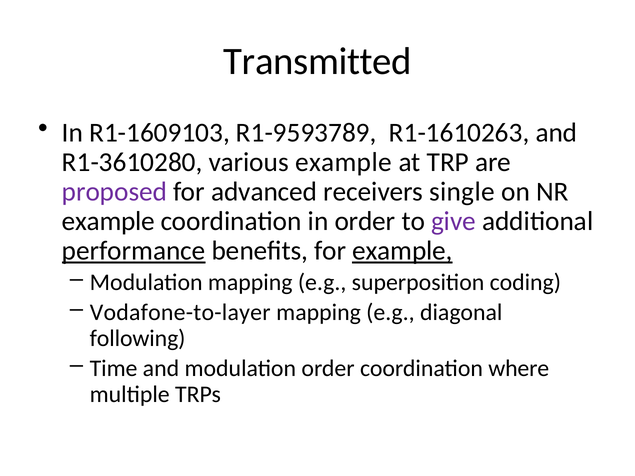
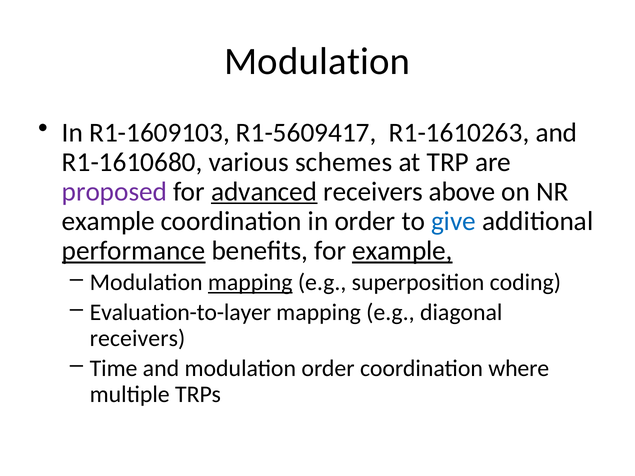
Transmitted: Transmitted -> Modulation (317, 61)
R1-9593789: R1-9593789 -> R1-5609417 (306, 133)
R1-3610280: R1-3610280 -> R1-1610680 (132, 162)
various example: example -> schemes (344, 162)
advanced underline: none -> present (264, 192)
single: single -> above (462, 192)
give colour: purple -> blue (454, 221)
mapping underline: none -> present (250, 282)
Vodafone-to-layer: Vodafone-to-layer -> Evaluation-to-layer (180, 313)
following: following -> receivers (137, 338)
